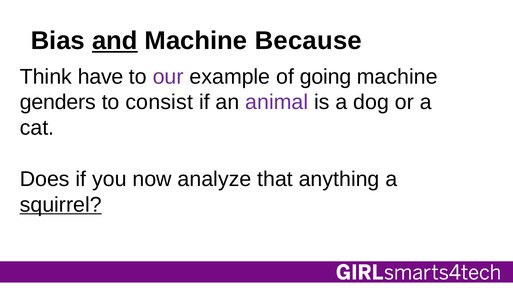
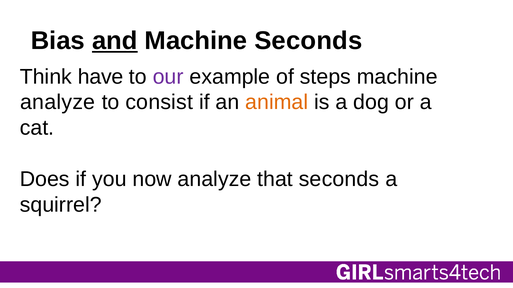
Machine Because: Because -> Seconds (308, 41)
going: going -> steps (325, 77)
genders: genders -> analyze (58, 102)
animal colour: purple -> orange (277, 102)
that anything: anything -> seconds (339, 179)
squirrel underline: present -> none (61, 205)
